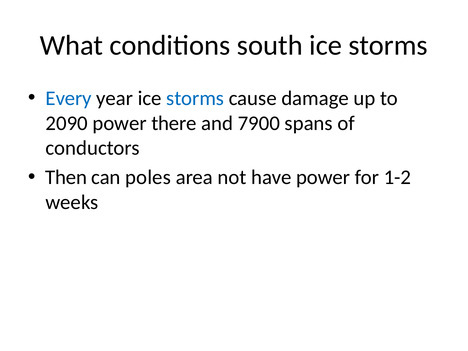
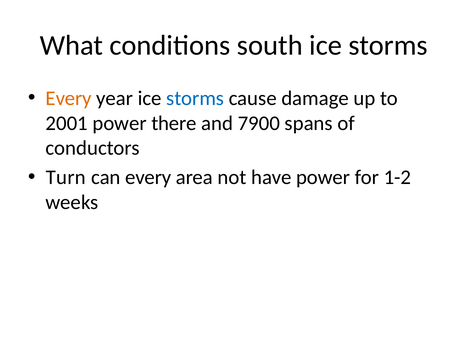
Every colour: blue -> orange (69, 98)
2090: 2090 -> 2001 (67, 123)
Then: Then -> Turn (66, 177)
can poles: poles -> every (148, 177)
